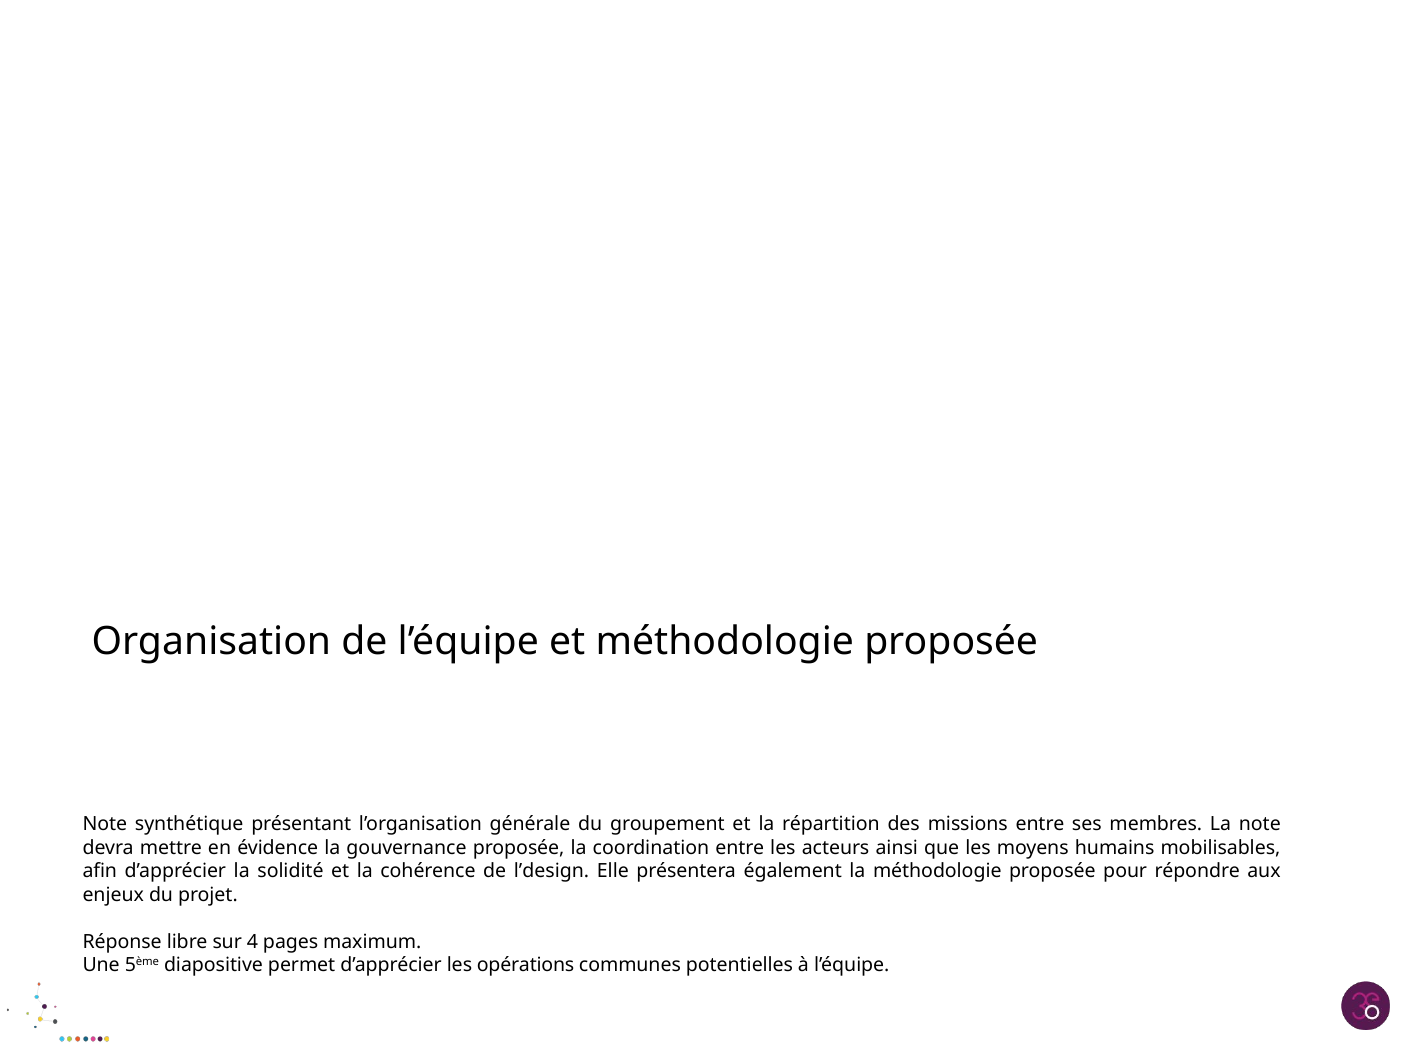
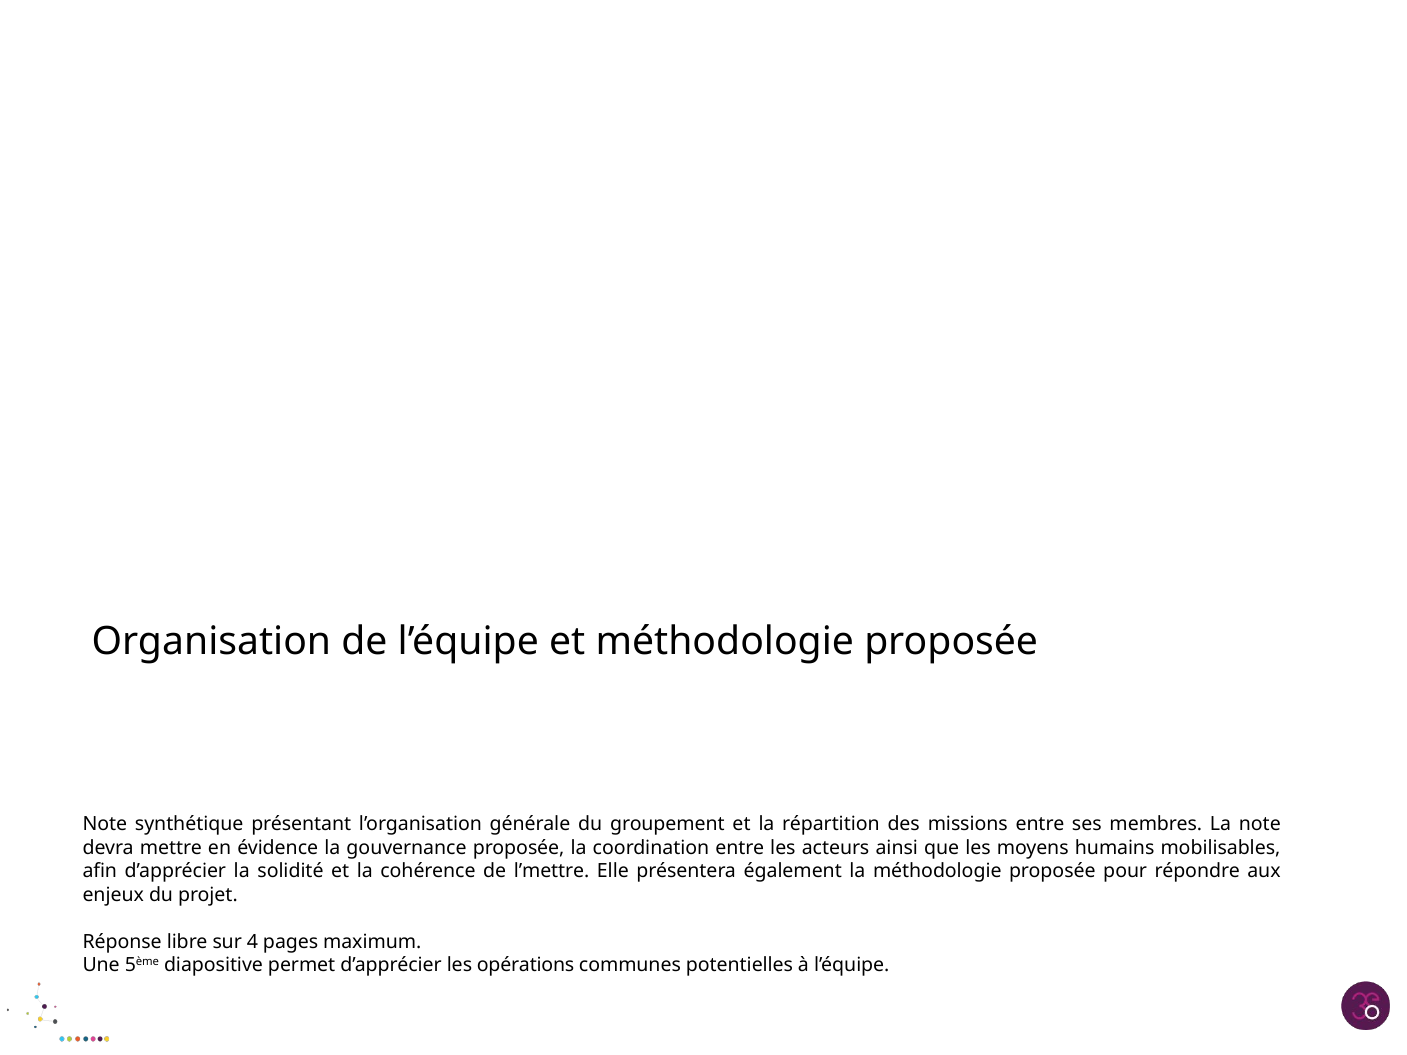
l’design: l’design -> l’mettre (552, 872)
